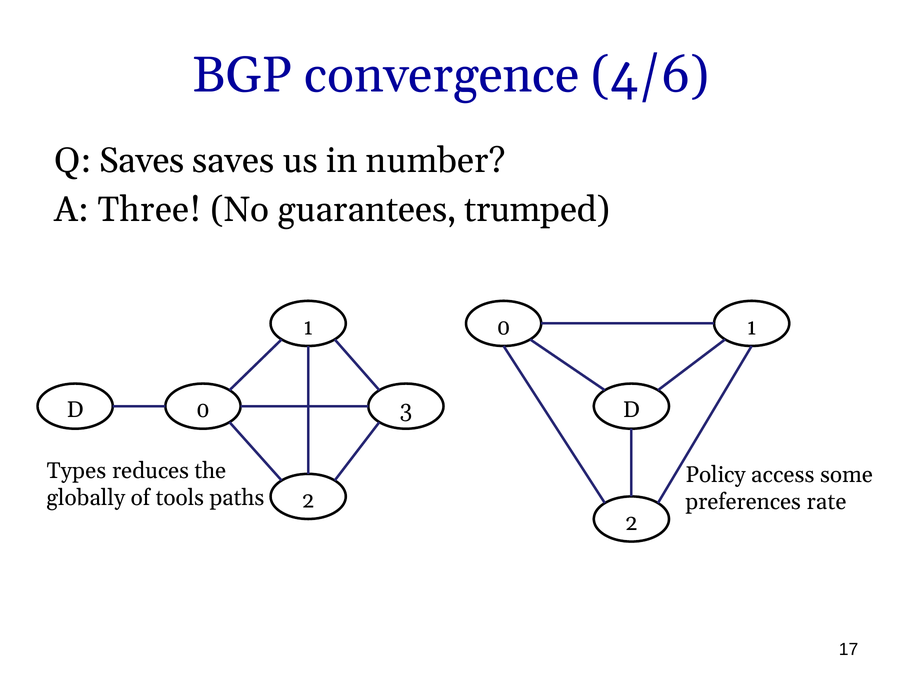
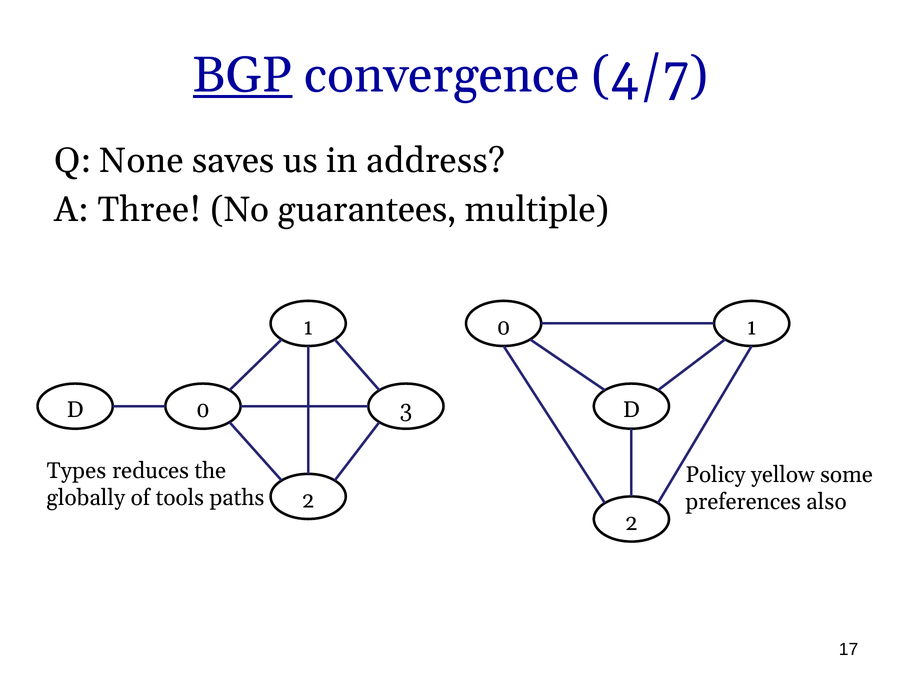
BGP underline: none -> present (243, 75)
4/6: 4/6 -> 4/7 (650, 75)
Q Saves: Saves -> None (142, 160)
number: number -> address (436, 160)
trumped: trumped -> multiple (537, 209)
access: access -> yellow (783, 474)
rate: rate -> also (826, 501)
